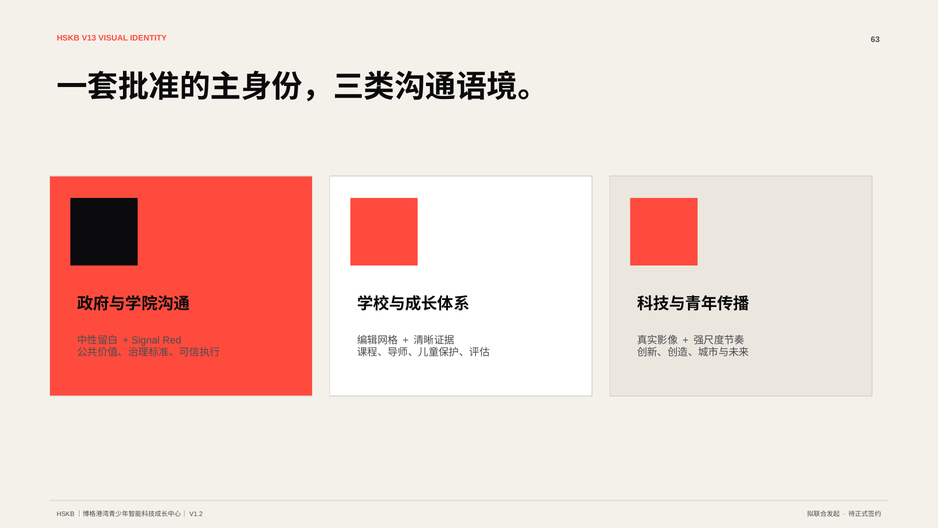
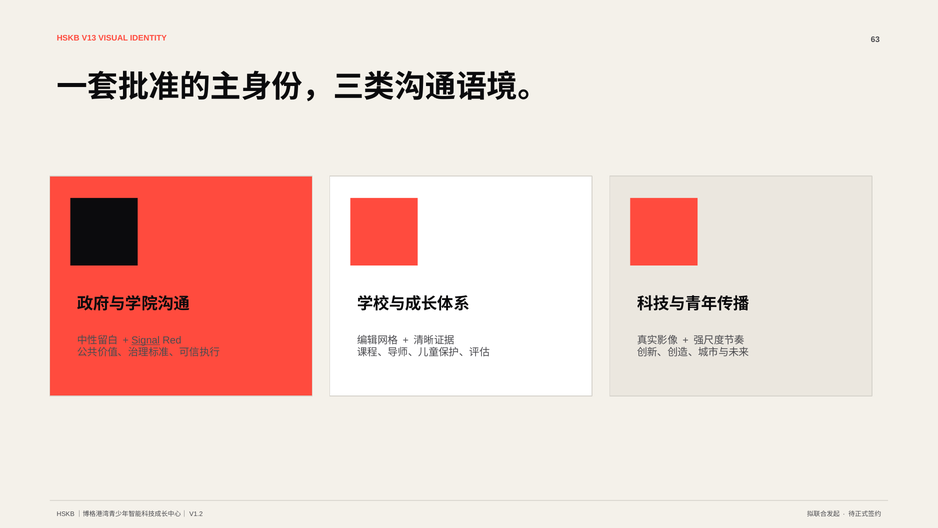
Signal underline: none -> present (146, 340)
